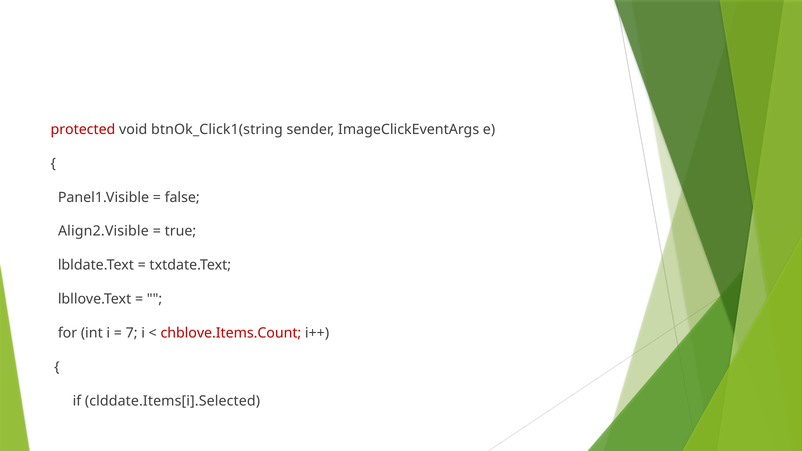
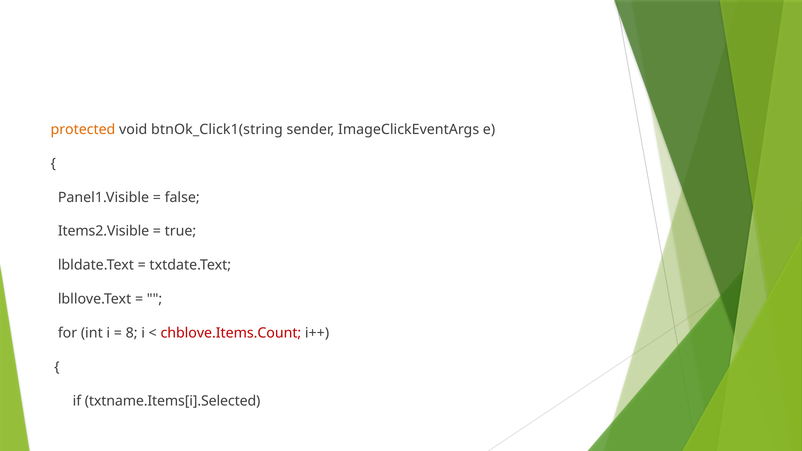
protected colour: red -> orange (83, 130)
Align2.Visible: Align2.Visible -> Items2.Visible (104, 231)
7: 7 -> 8 (132, 333)
clddate.Items[i].Selected: clddate.Items[i].Selected -> txtname.Items[i].Selected (173, 401)
